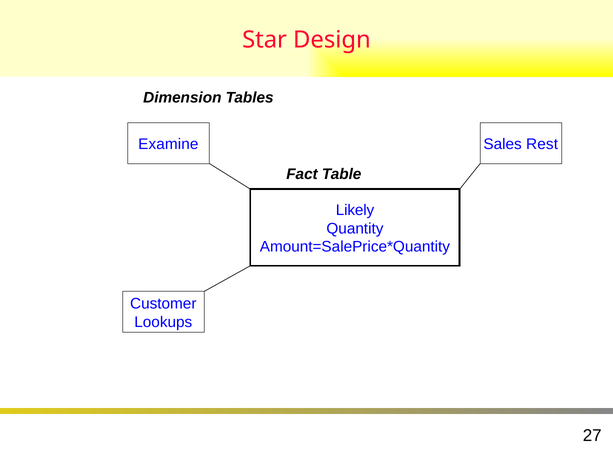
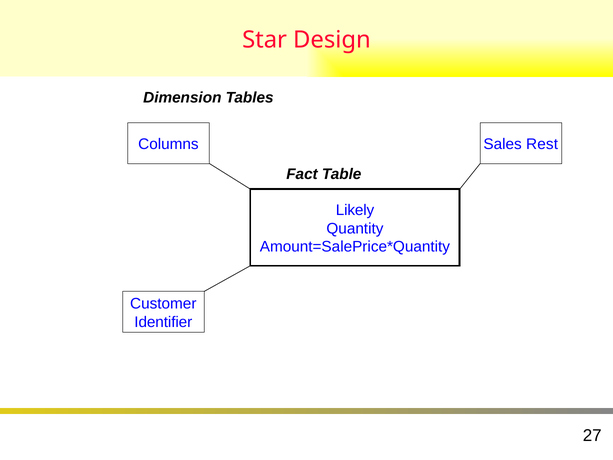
Examine: Examine -> Columns (168, 144)
Lookups: Lookups -> Identifier (163, 322)
